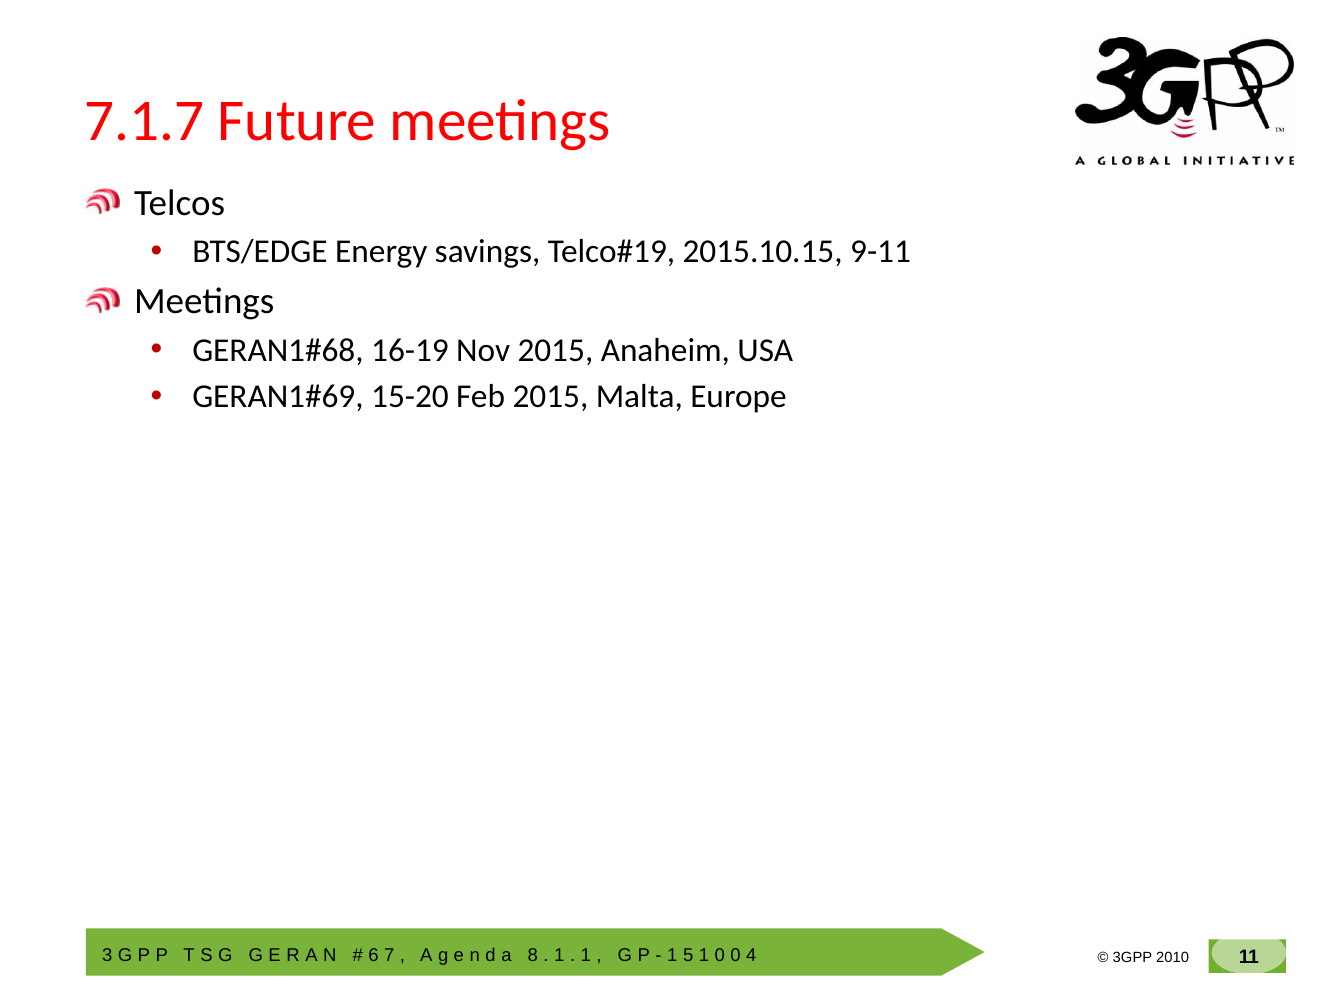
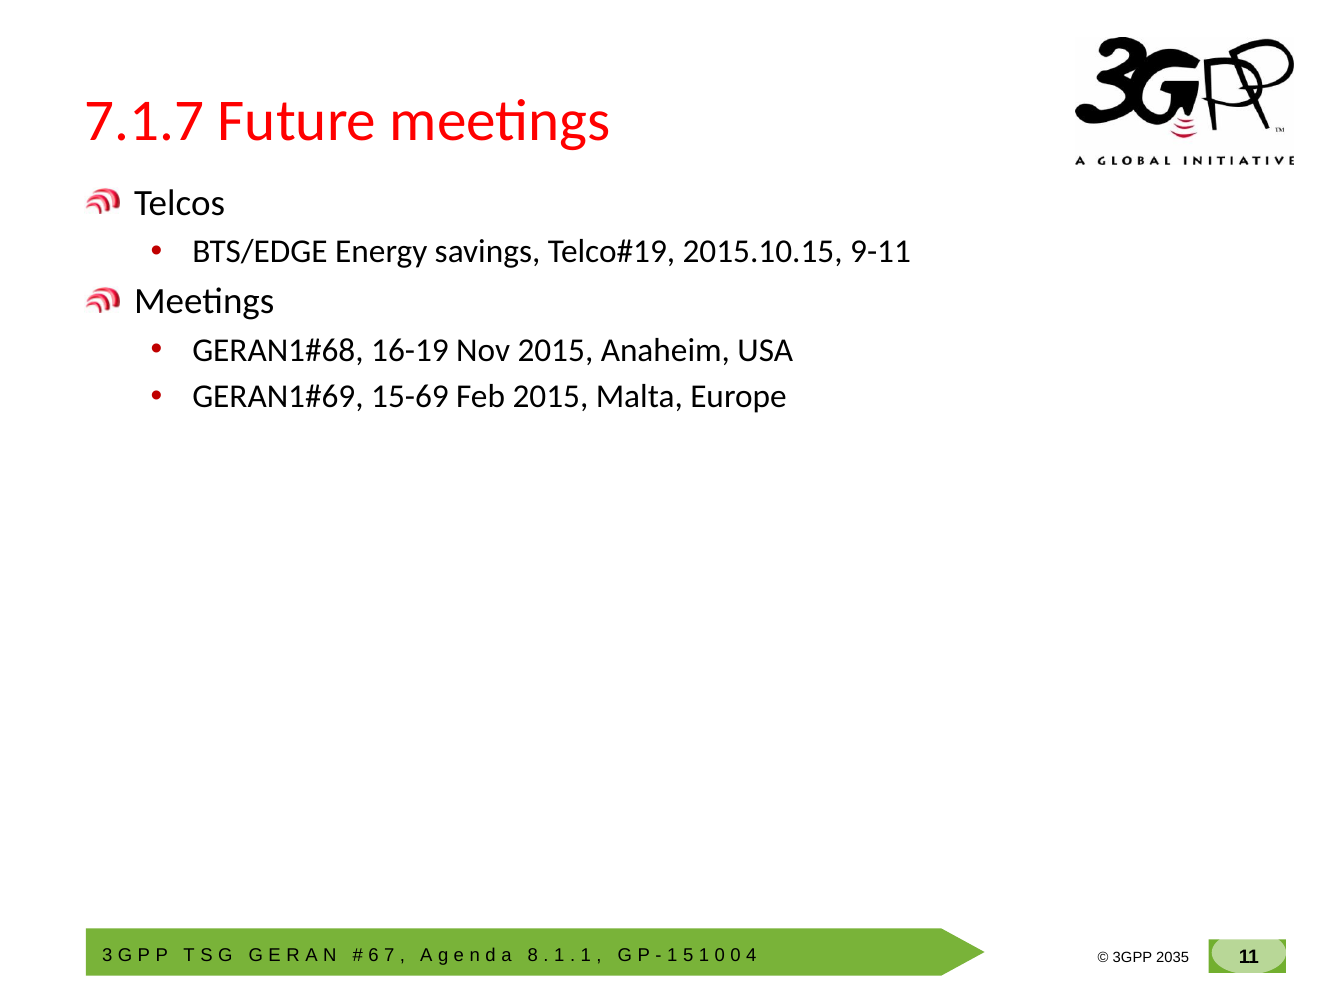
15-20: 15-20 -> 15-69 (410, 397)
2010: 2010 -> 2035 (1173, 958)
